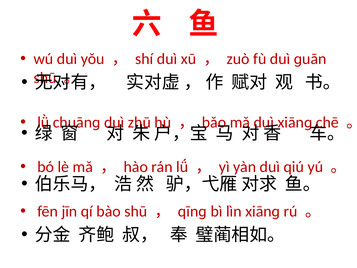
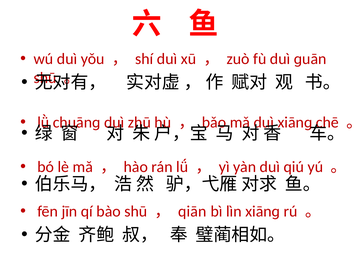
qīnɡ: qīnɡ -> qiān (192, 211)
